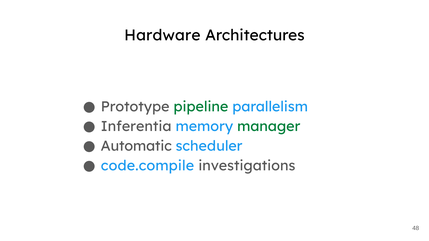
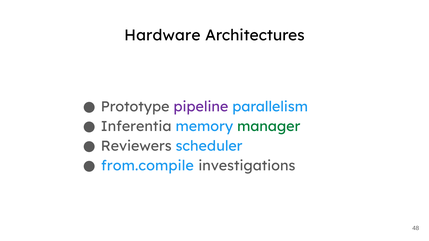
pipeline colour: green -> purple (201, 107)
Automatic: Automatic -> Reviewers (136, 146)
code.compile: code.compile -> from.compile (147, 166)
